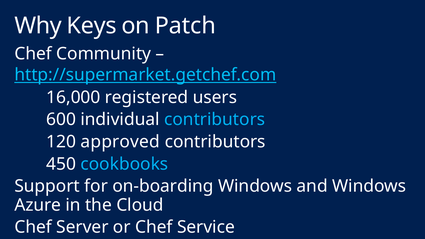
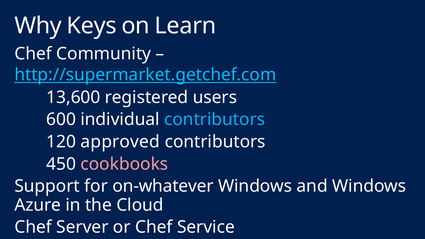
Patch: Patch -> Learn (185, 26)
16,000: 16,000 -> 13,600 (73, 97)
cookbooks colour: light blue -> pink (124, 164)
on-boarding: on-boarding -> on-whatever (163, 186)
